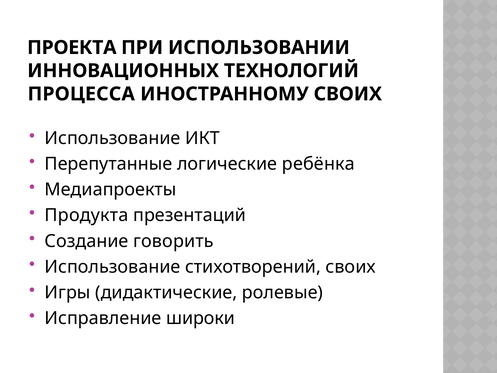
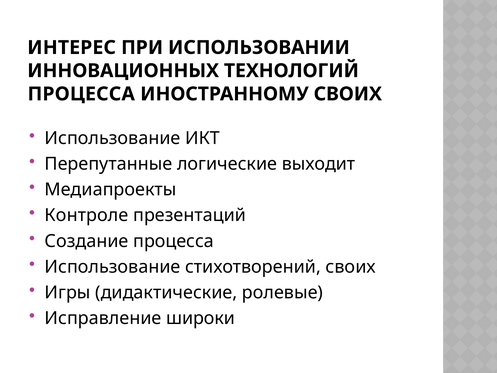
ПРОЕКТА: ПРОЕКТА -> ИНТЕРЕС (72, 48)
ребёнка: ребёнка -> выходит (319, 164)
Продукта: Продукта -> Контроле (87, 215)
Создание говорить: говорить -> процесса (174, 241)
